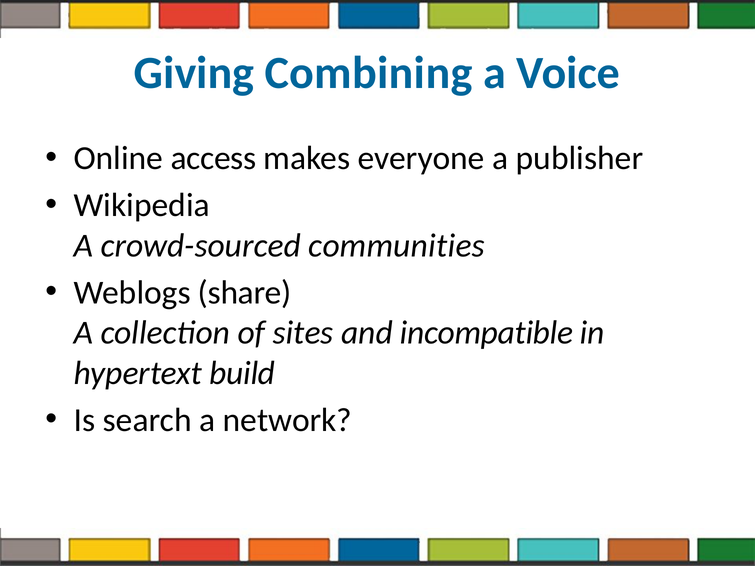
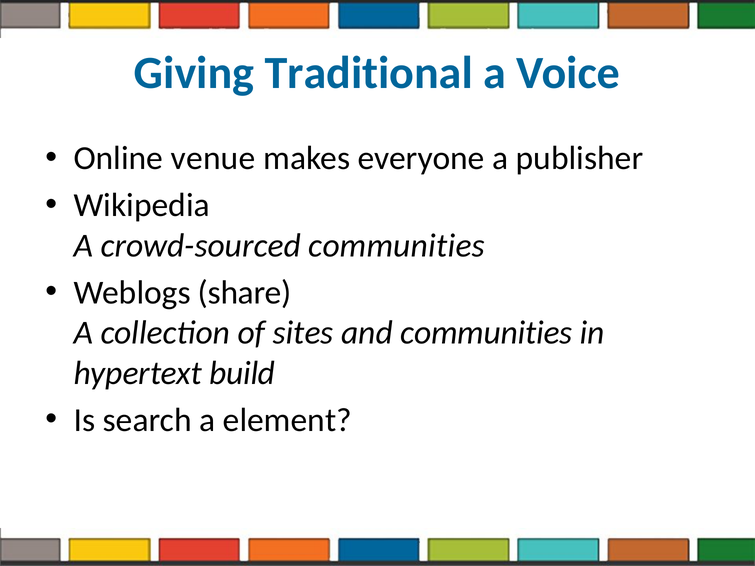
Combining: Combining -> Traditional (369, 73)
access: access -> venue (213, 158)
and incompatible: incompatible -> communities (486, 333)
network: network -> element (287, 420)
